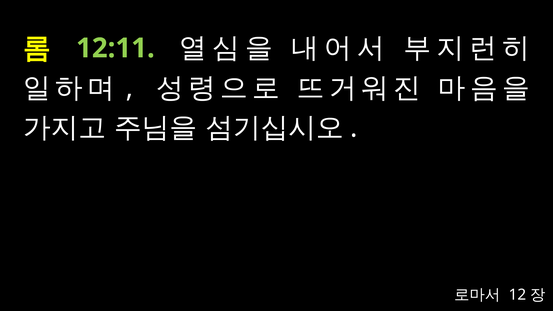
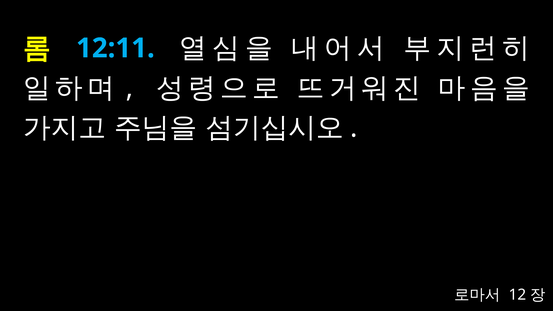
12:11 colour: light green -> light blue (115, 48)
